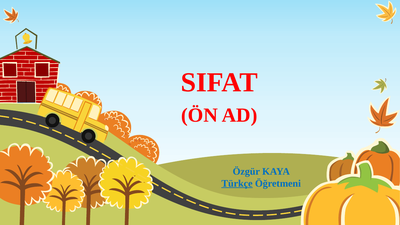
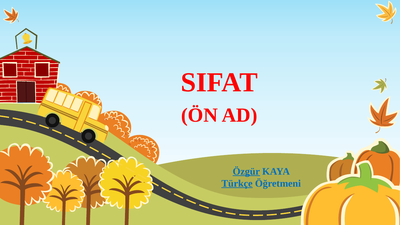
Özgür underline: none -> present (246, 171)
